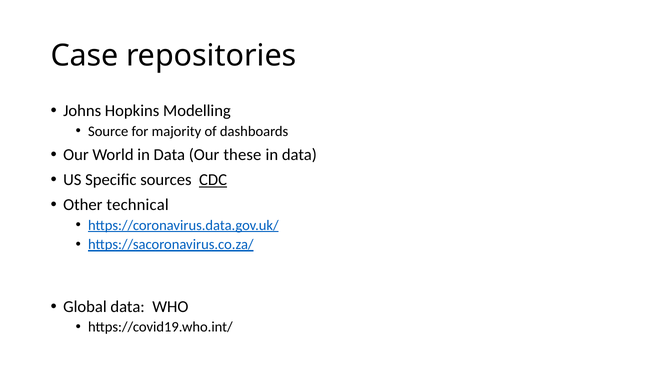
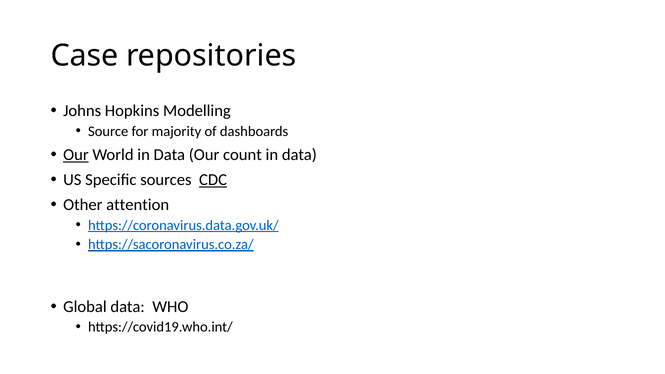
Our underline: none -> present (76, 155)
these: these -> count (242, 155)
technical: technical -> attention (138, 205)
